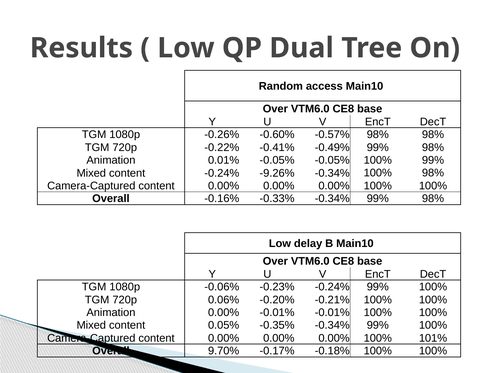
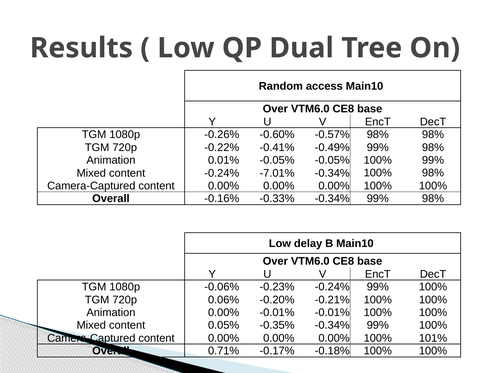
-9.26%: -9.26% -> -7.01% (277, 173)
9.70%: 9.70% -> 0.71% (224, 351)
